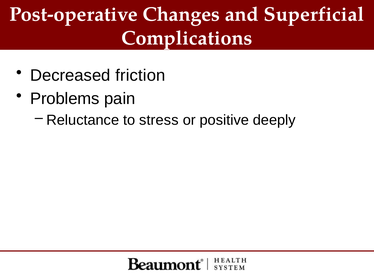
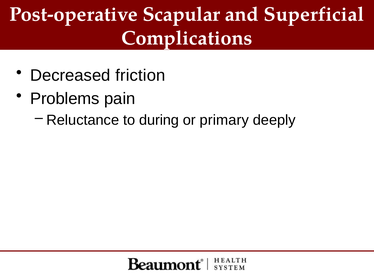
Changes: Changes -> Scapular (181, 14)
stress: stress -> during (159, 120)
positive: positive -> primary (224, 120)
